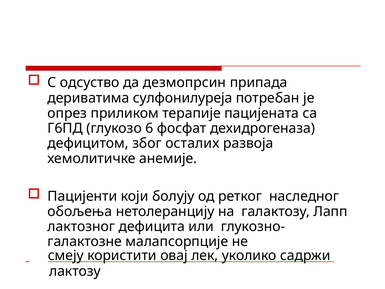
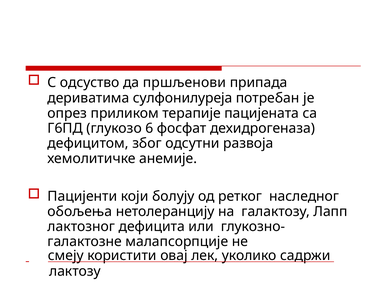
дезмопрсин: дезмопрсин -> пршљенови (184, 82)
осталих: осталих -> одсутни (192, 143)
